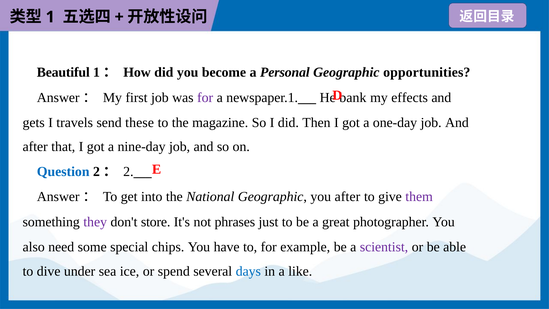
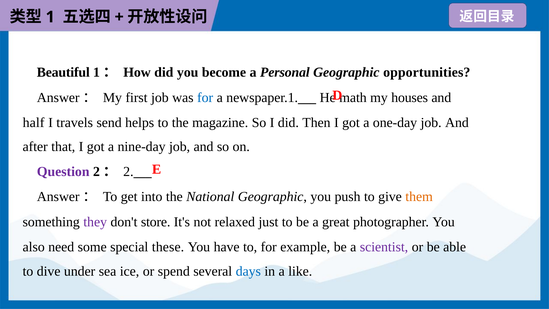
for colour: purple -> blue (205, 97)
bank: bank -> math (353, 97)
effects: effects -> houses (410, 97)
gets: gets -> half (34, 123)
these: these -> helps (140, 123)
Question colour: blue -> purple (63, 171)
you after: after -> push (348, 197)
them colour: purple -> orange (419, 197)
phrases: phrases -> relaxed (235, 222)
chips: chips -> these (168, 247)
